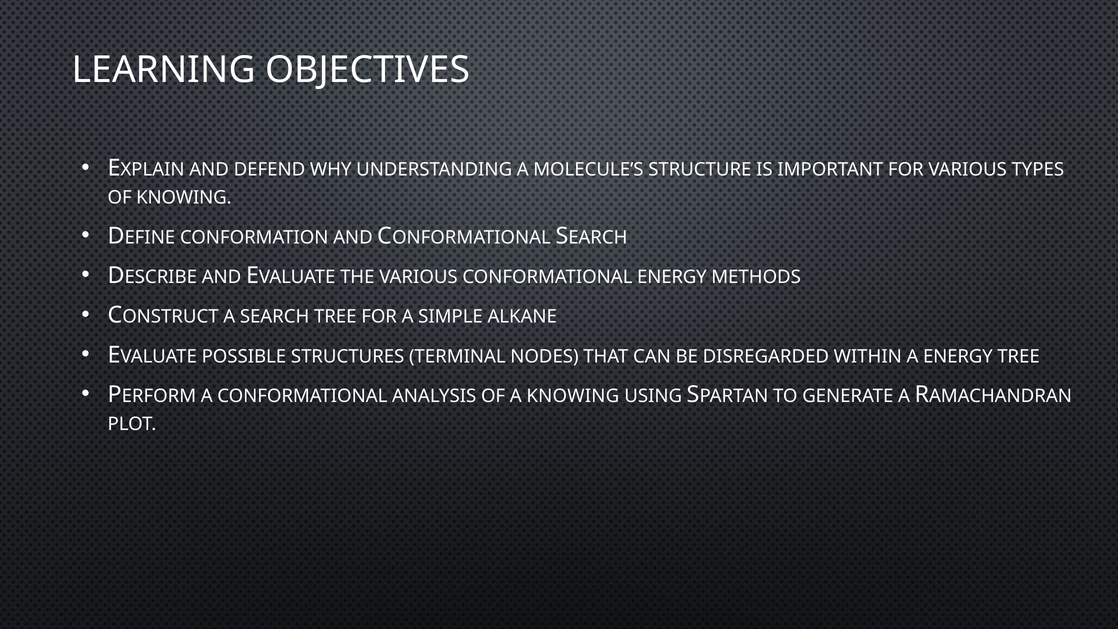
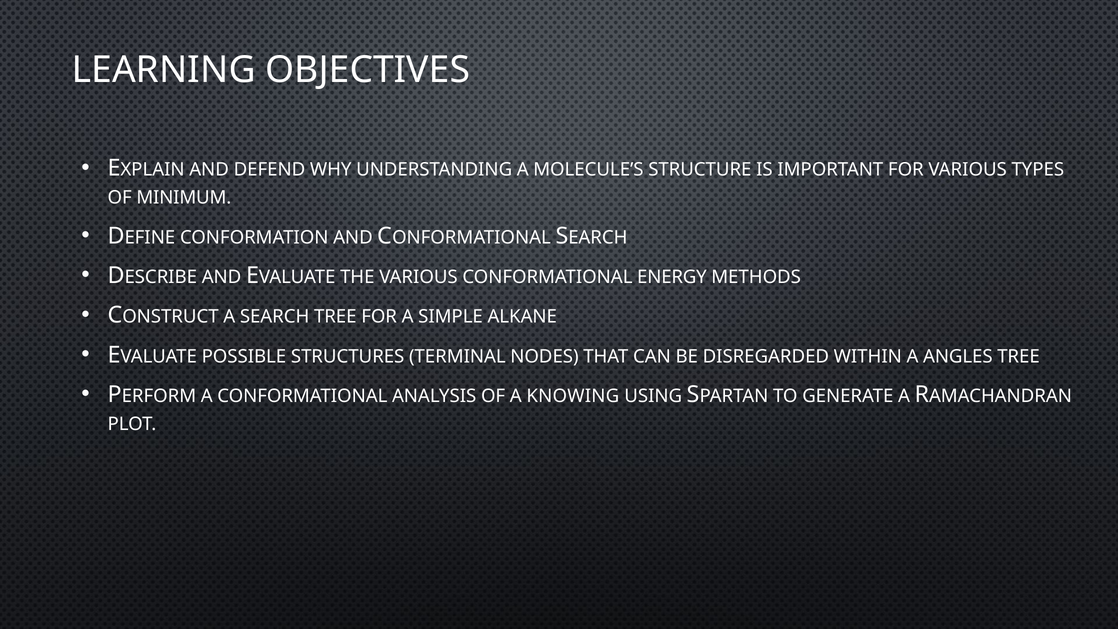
OF KNOWING: KNOWING -> MINIMUM (184, 198)
A ENERGY: ENERGY -> ANGLES (958, 356)
